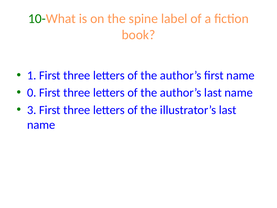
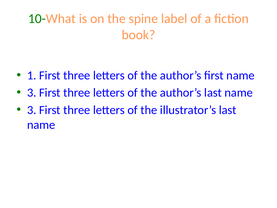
0: 0 -> 3 (32, 93)
